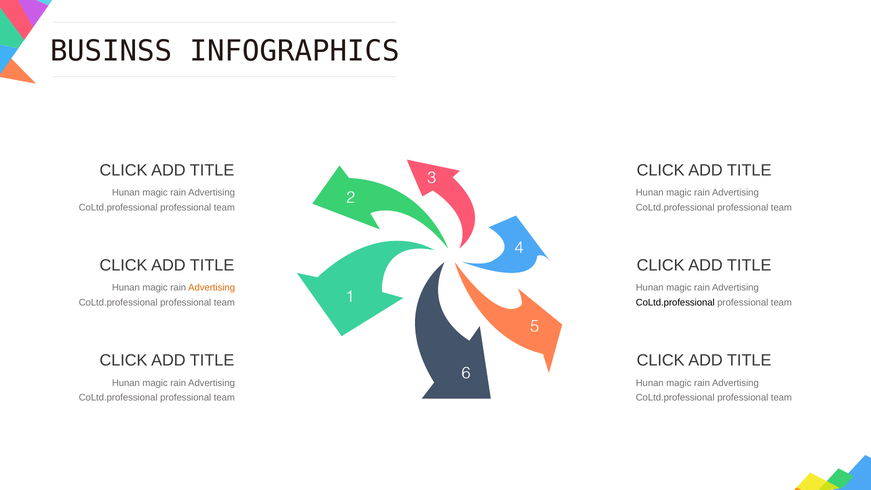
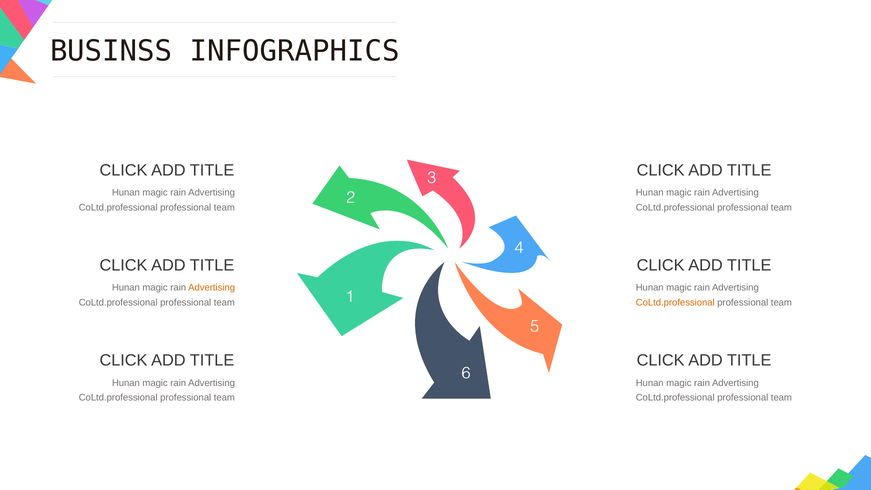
CoLtd.professional colour: black -> orange (675, 303)
